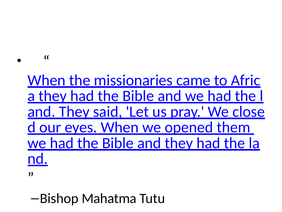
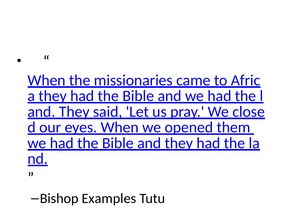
Mahatma: Mahatma -> Examples (109, 198)
